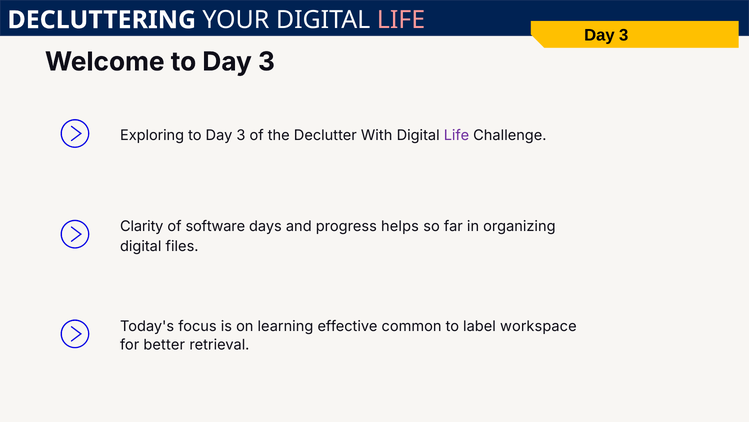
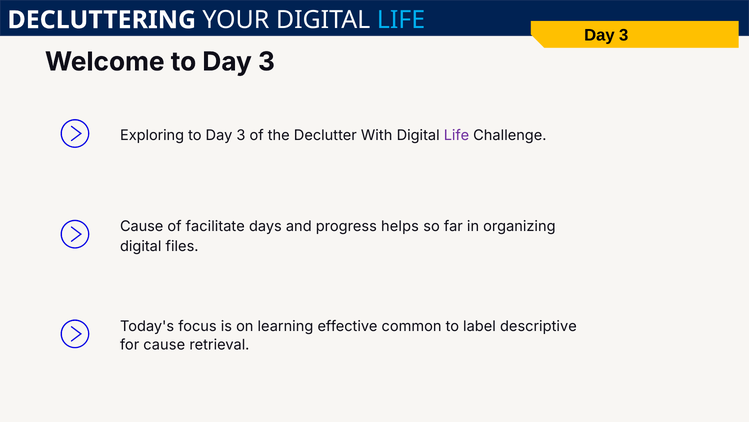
LIFE colour: pink -> light blue (401, 20)
Clarity: Clarity -> Cause (142, 226)
software: software -> facilitate (215, 226)
workspace: workspace -> descriptive (538, 326)
for better: better -> cause (164, 344)
